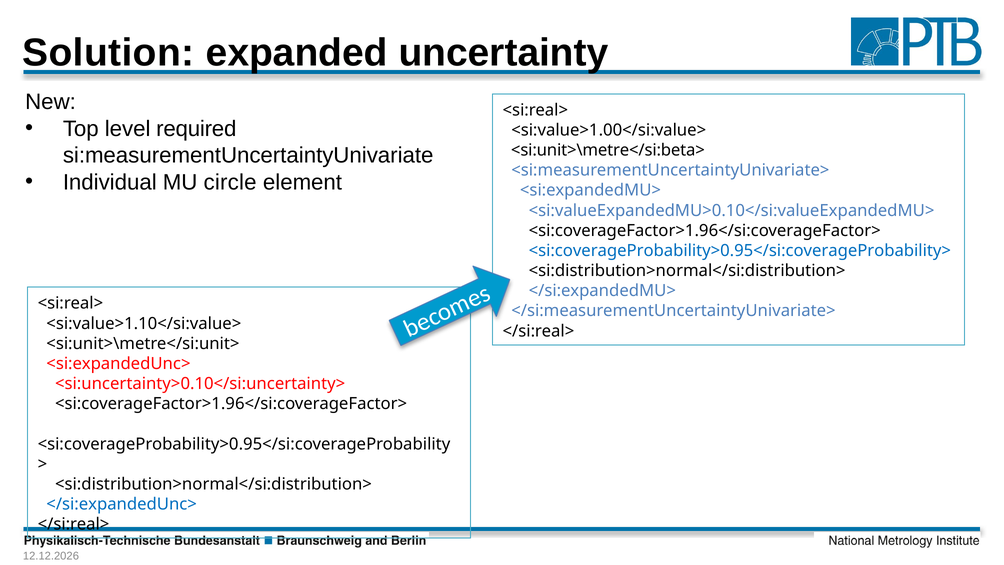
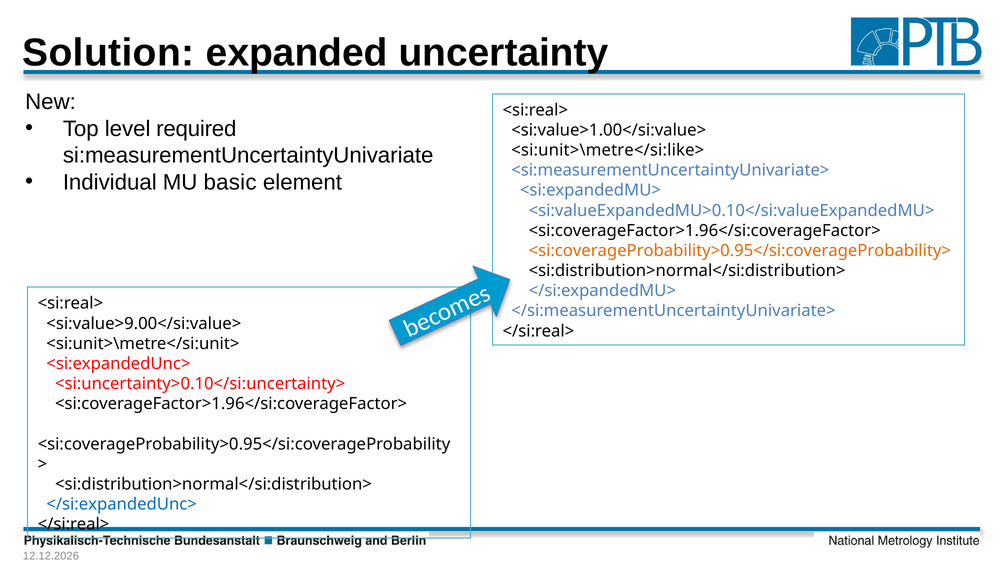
<si:unit>\metre</si:beta>: <si:unit>\metre</si:beta> -> <si:unit>\metre</si:like> (608, 150)
circle: circle -> basic (230, 182)
<si:coverageProbability>0.95</si:coverageProbability> colour: blue -> orange (740, 251)
<si:value>1.10</si:value>: <si:value>1.10</si:value> -> <si:value>9.00</si:value> (144, 323)
